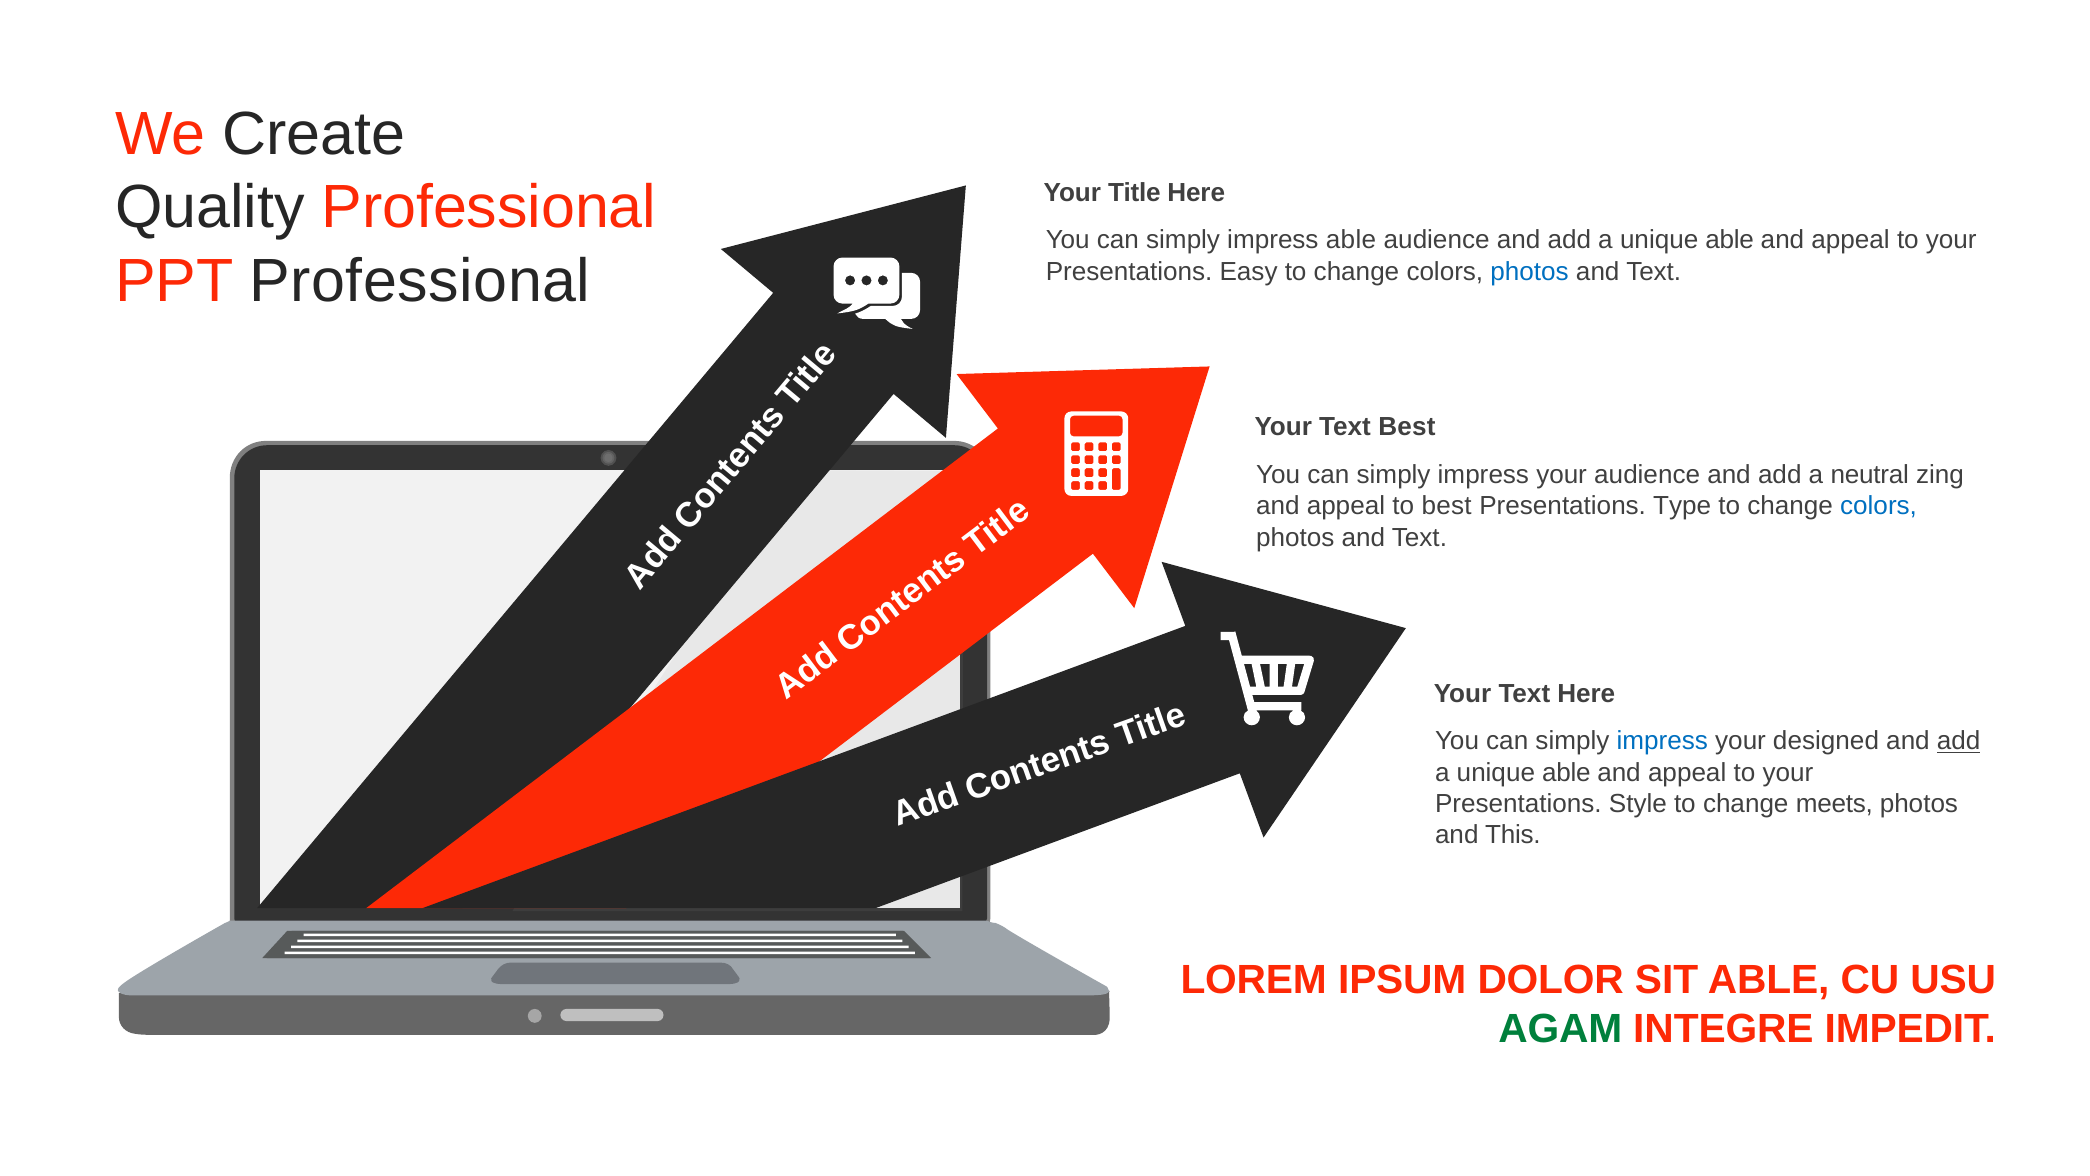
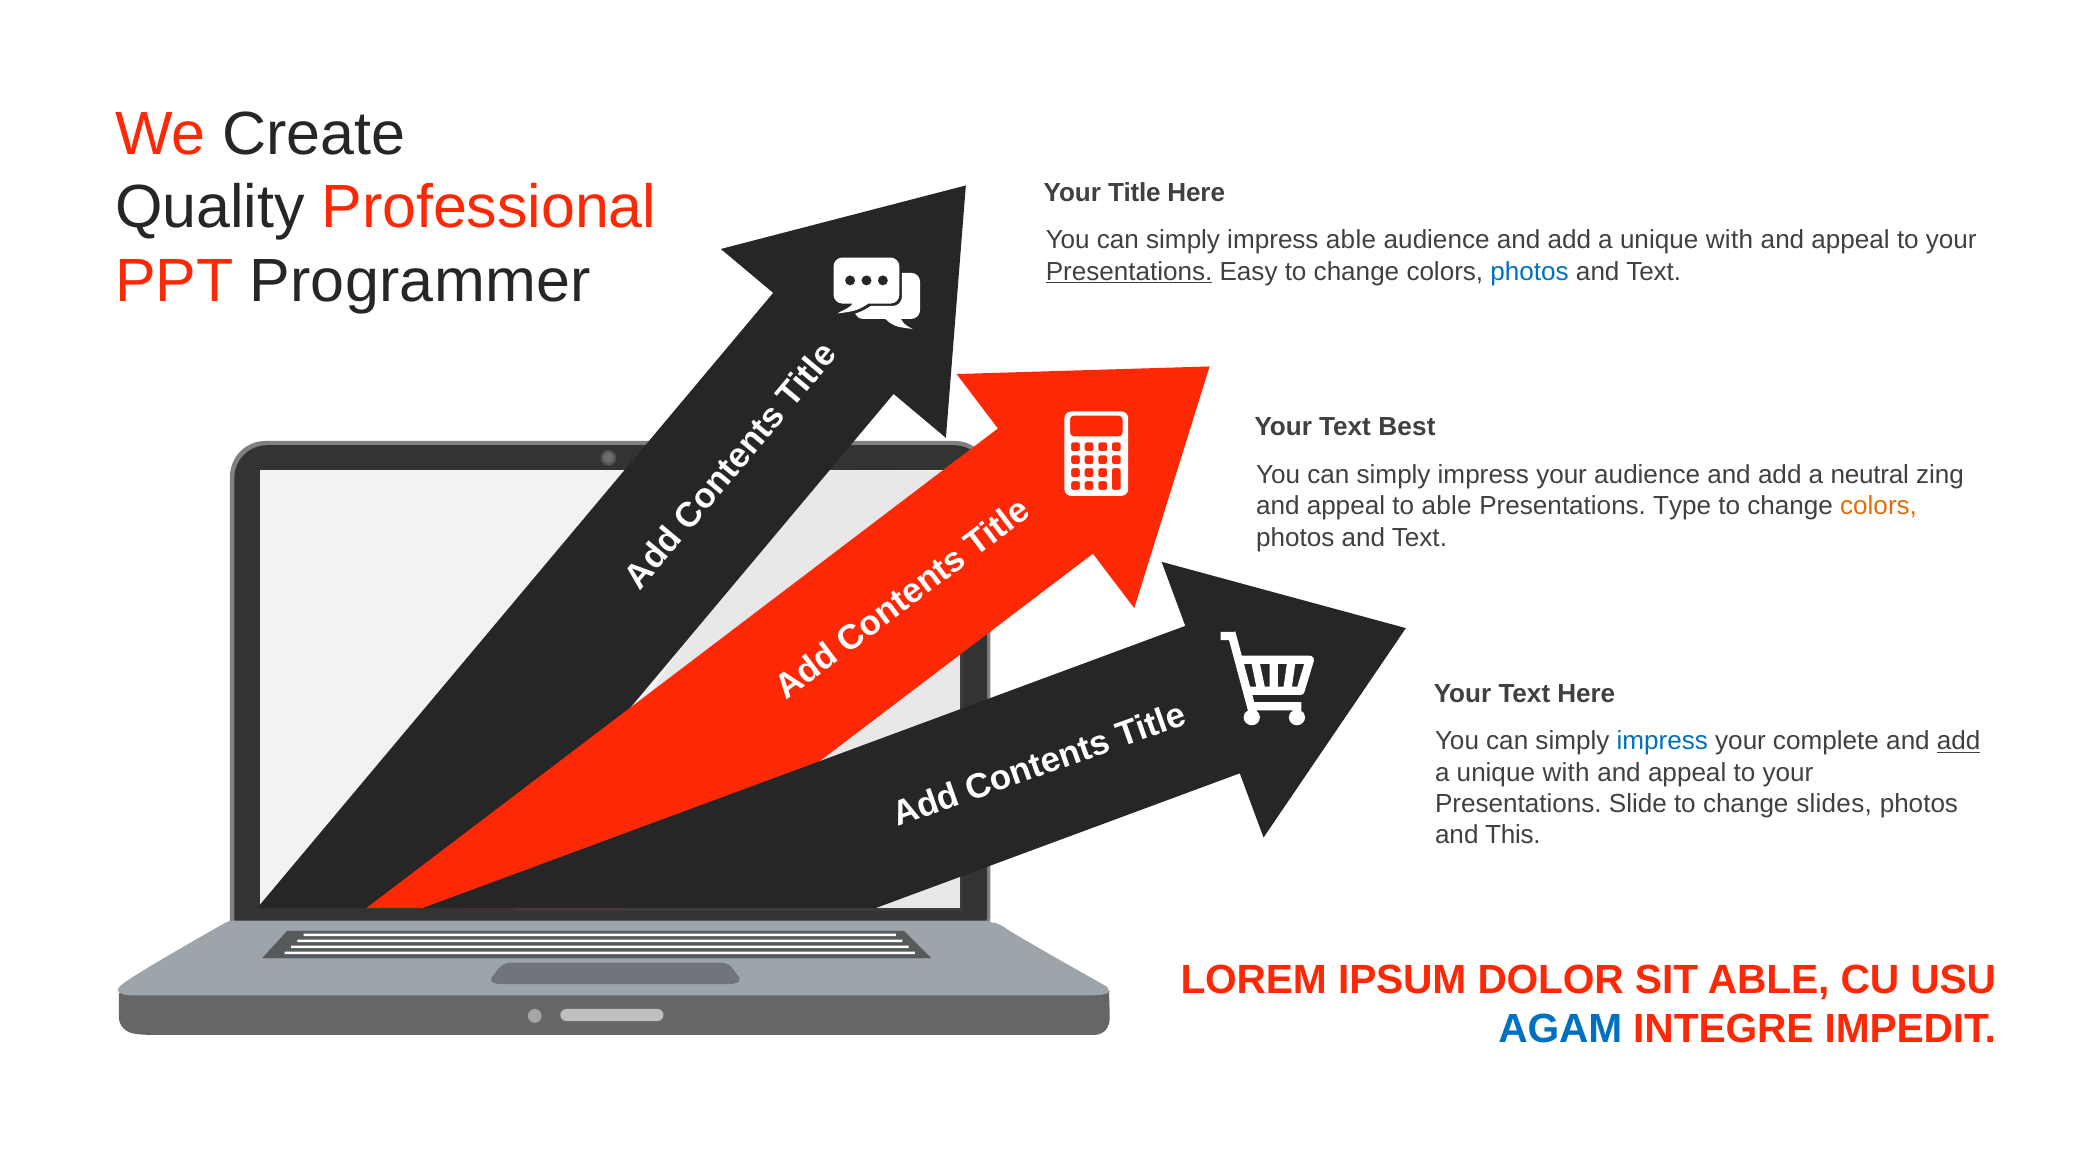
able: able -> with (1729, 240)
PPT Professional: Professional -> Programmer (420, 281)
Presentations underline: none -> present (1129, 271)
to best: best -> able (1447, 506)
colors colour: blue -> orange (1879, 506)
designed: designed -> complete (1826, 741)
able: able -> with (1566, 772)
Style: Style -> Slide (1638, 804)
meets: meets -> slides (1834, 804)
AGAM colour: green -> blue (1560, 1029)
